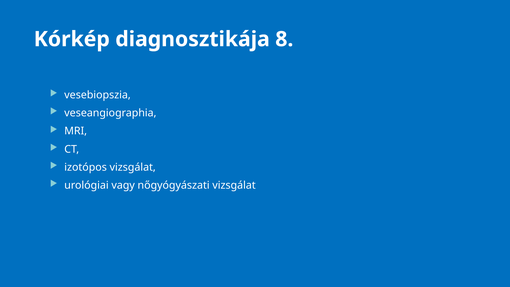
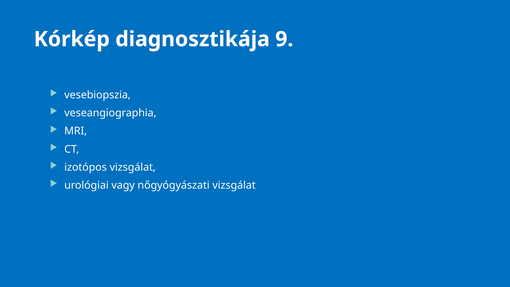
8: 8 -> 9 (284, 39)
